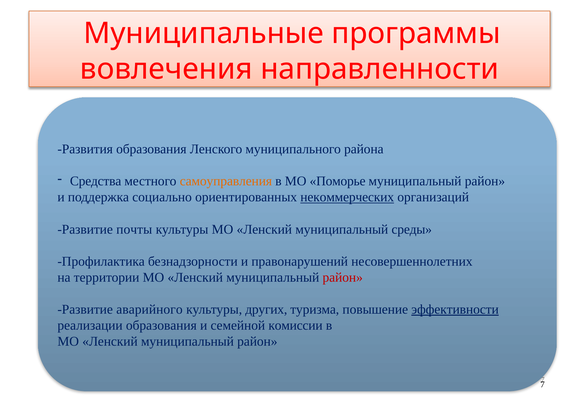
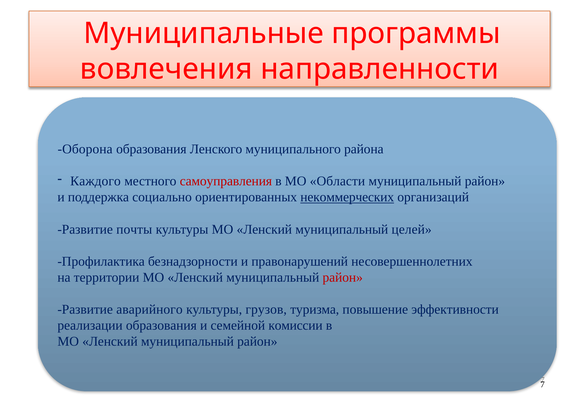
Развития: Развития -> Оборона (85, 149)
Средства: Средства -> Каждого (95, 181)
самоуправления colour: orange -> red (226, 181)
Поморье: Поморье -> Области (337, 181)
среды: среды -> целей (412, 229)
других: других -> грузов (266, 309)
эффективности underline: present -> none (455, 309)
